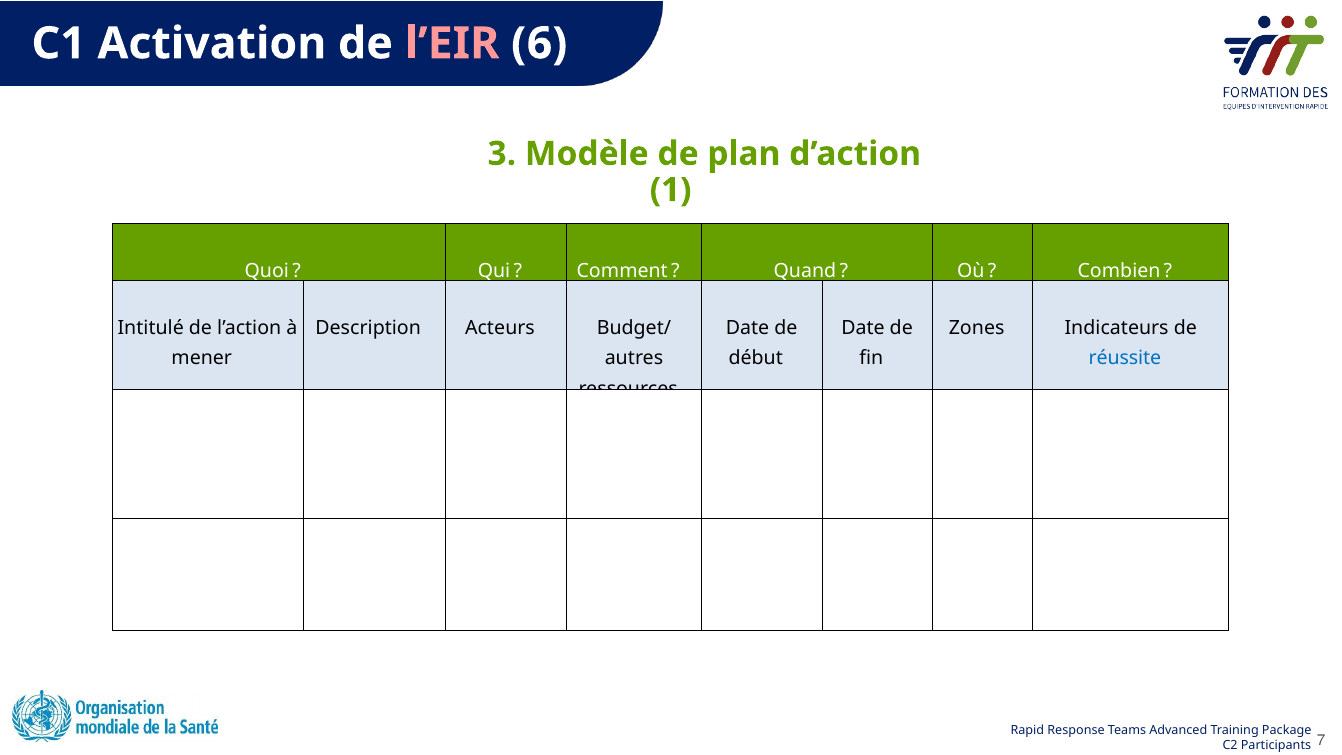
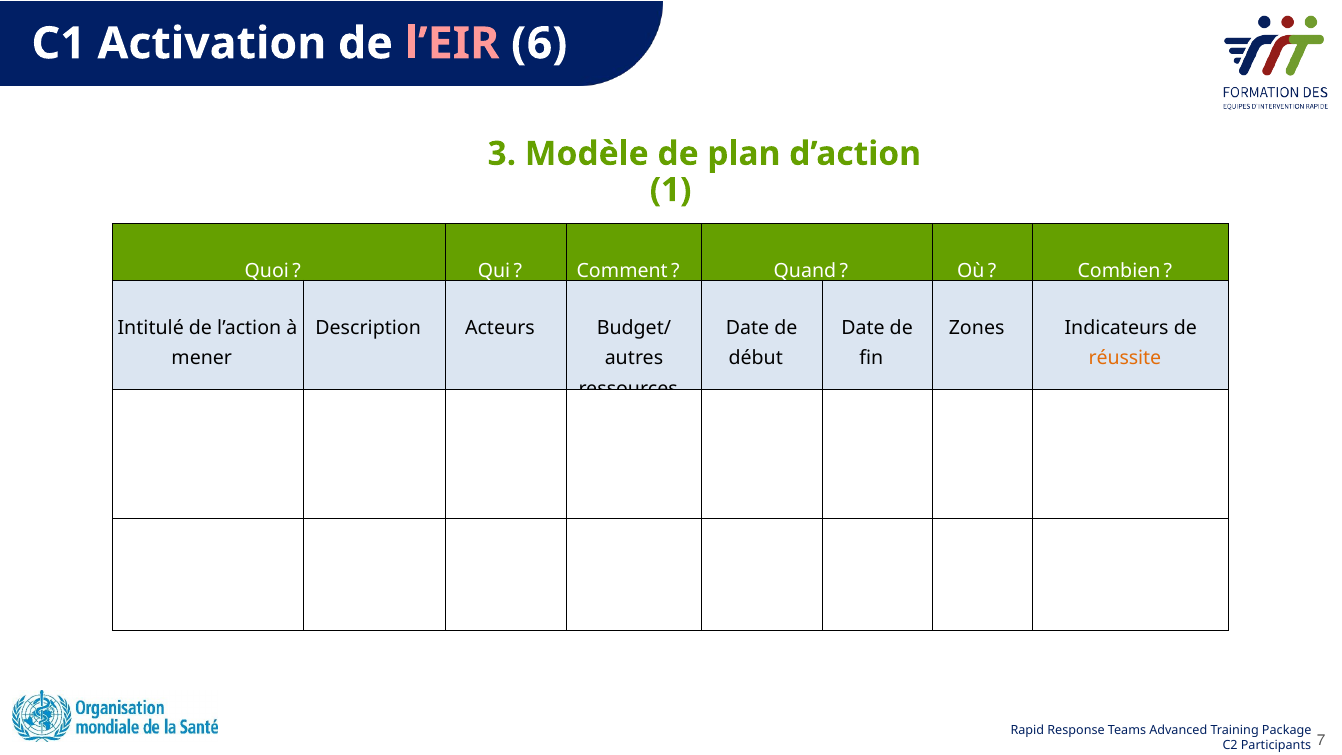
réussite colour: blue -> orange (1125, 358)
